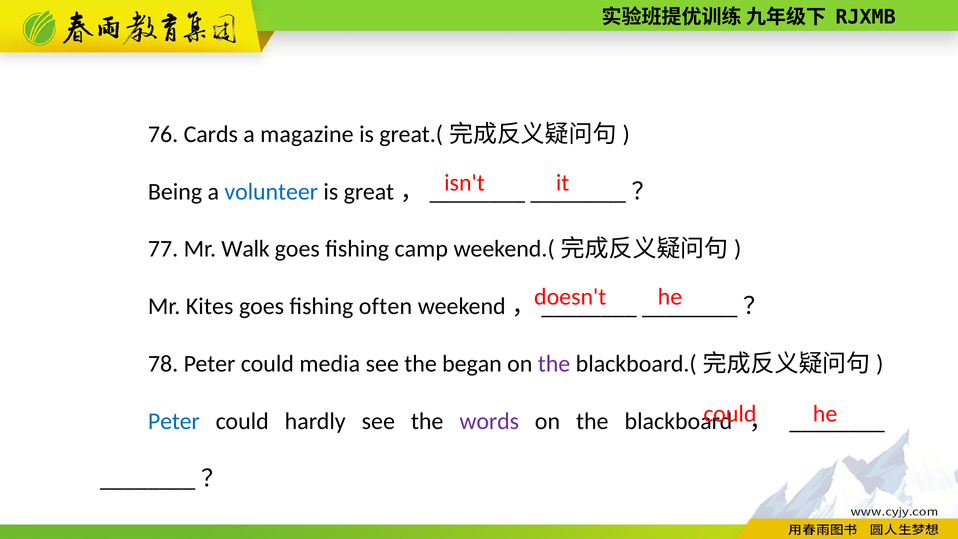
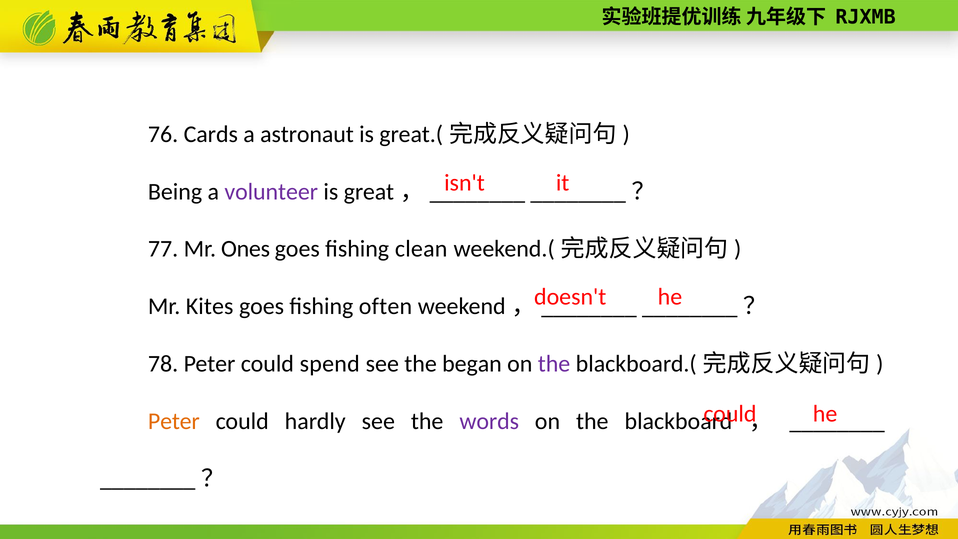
magazine: magazine -> astronaut (307, 134)
volunteer colour: blue -> purple (271, 192)
Walk: Walk -> Ones (246, 249)
camp: camp -> clean (421, 249)
media: media -> spend (330, 364)
Peter colour: blue -> orange (174, 421)
